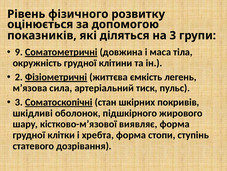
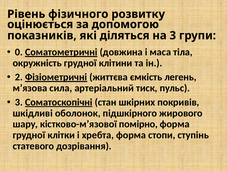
9: 9 -> 0 (19, 52)
виявляє: виявляє -> помірно (138, 124)
